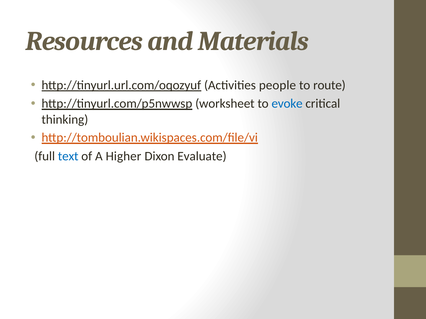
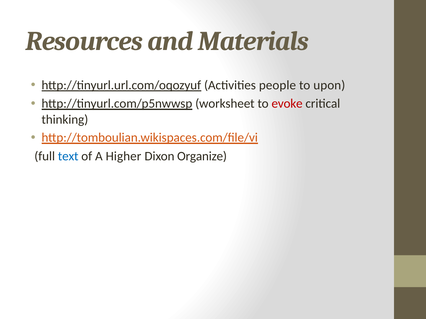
route: route -> upon (329, 85)
evoke colour: blue -> red (287, 104)
Evaluate: Evaluate -> Organize (202, 156)
